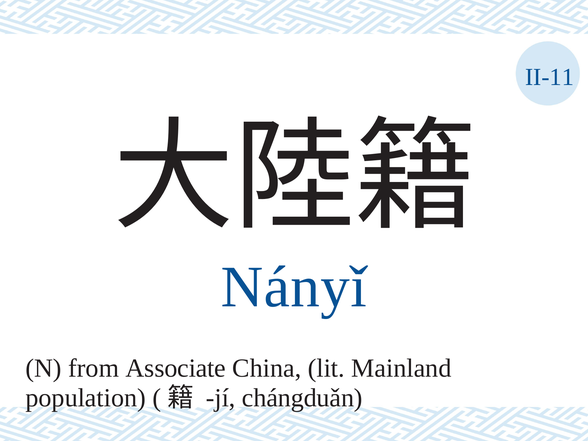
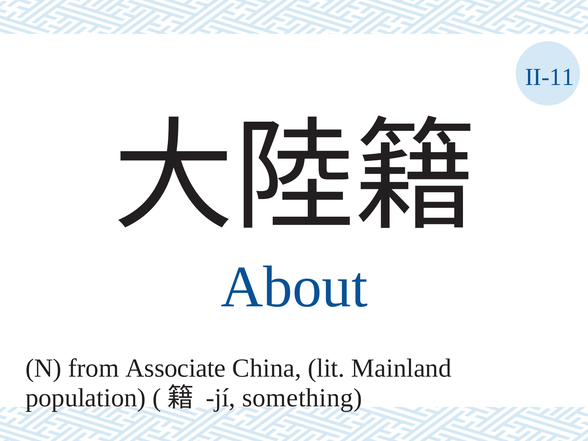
Nányǐ: Nányǐ -> About (294, 287)
chángduǎn: chángduǎn -> something (302, 398)
